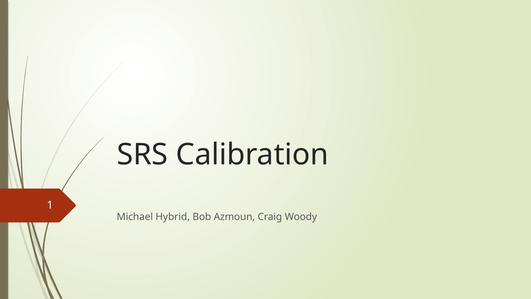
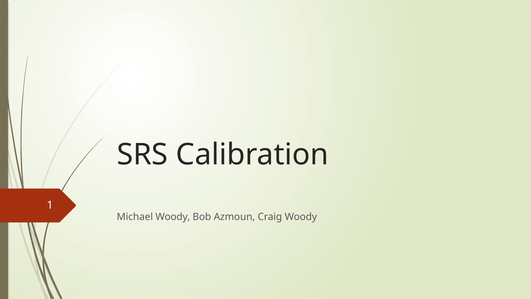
Michael Hybrid: Hybrid -> Woody (173, 217)
